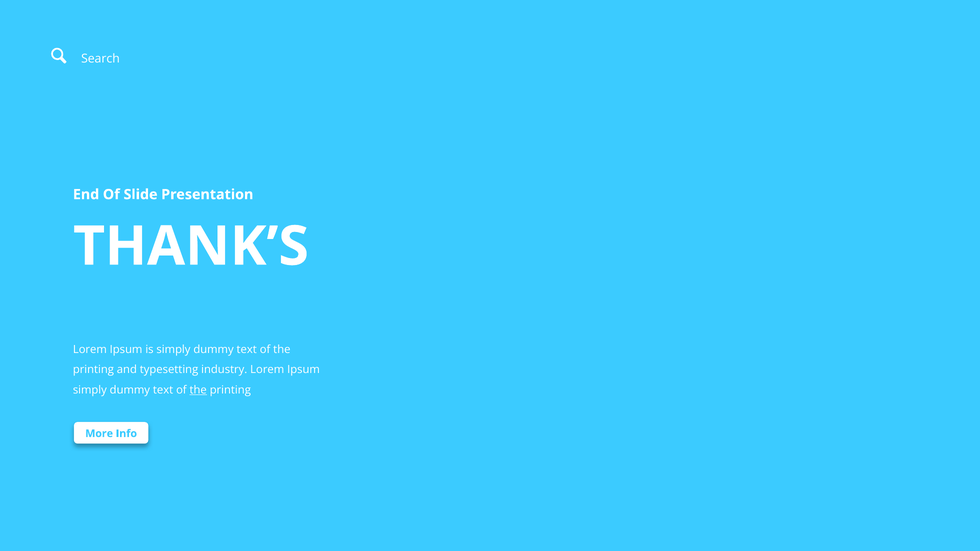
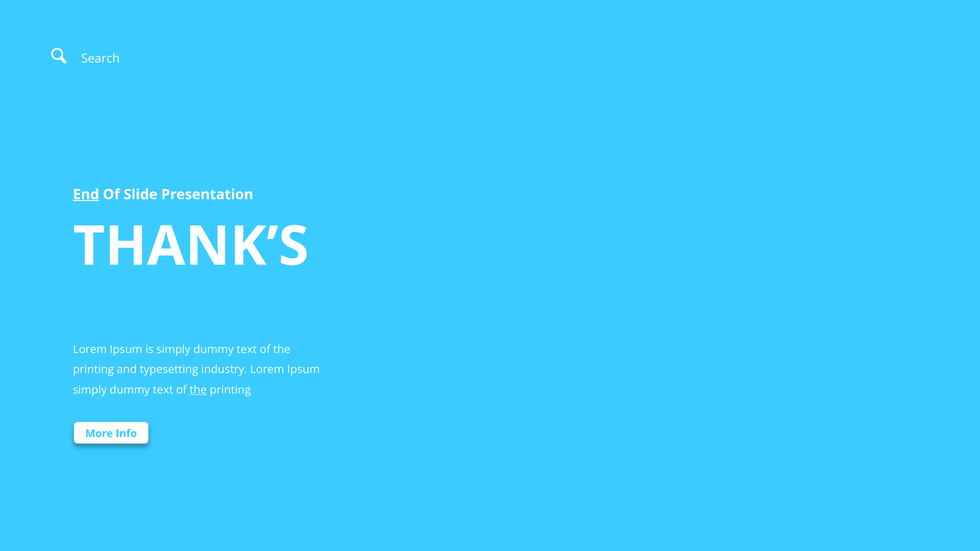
End underline: none -> present (86, 195)
